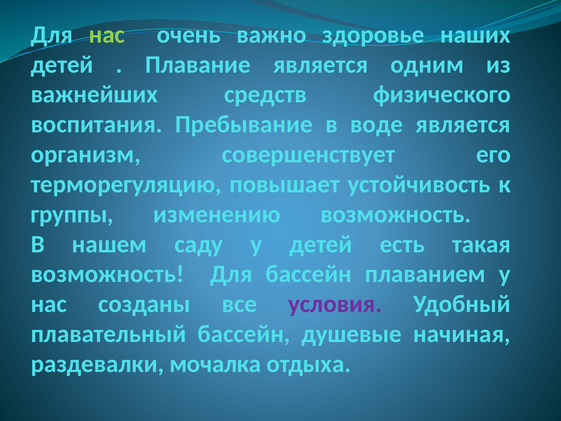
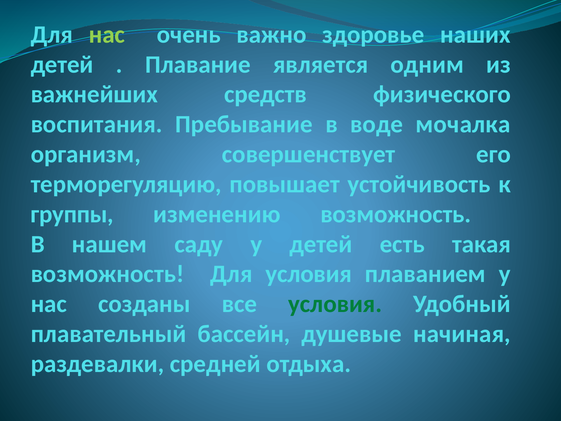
воде является: является -> мочалка (463, 124)
Для бассейн: бассейн -> условия (309, 274)
условия colour: purple -> green (335, 304)
мочалка: мочалка -> средней (215, 364)
